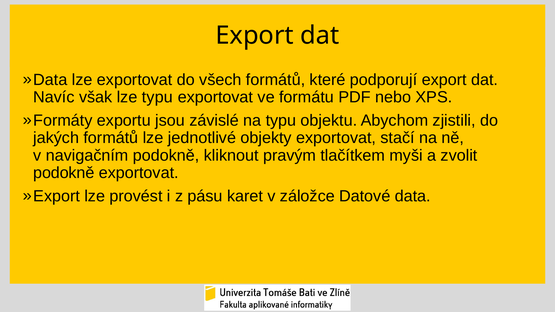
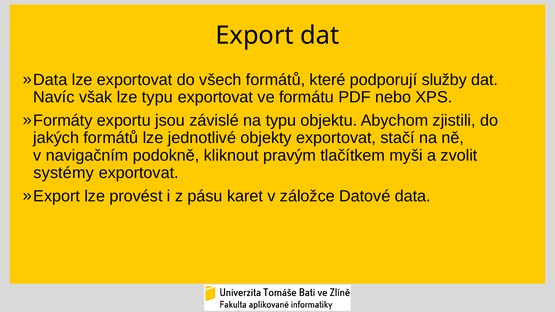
podporují export: export -> služby (444, 80)
podokně: podokně -> systémy (64, 173)
